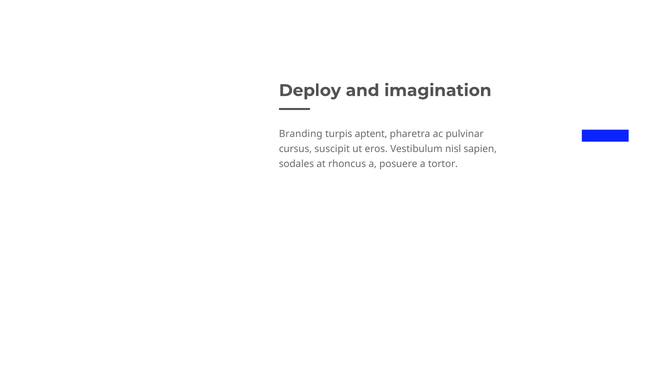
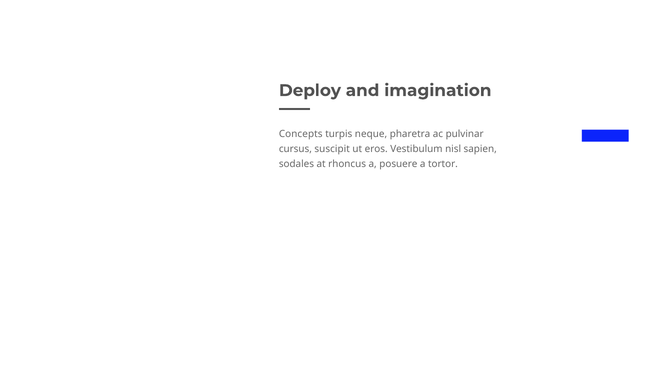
Branding: Branding -> Concepts (301, 134)
aptent: aptent -> neque (371, 134)
